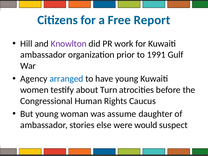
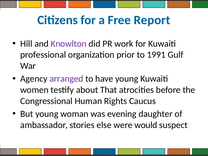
ambassador: ambassador -> professional (43, 55)
arranged colour: blue -> purple (66, 79)
Turn: Turn -> That (109, 90)
assume: assume -> evening (122, 114)
